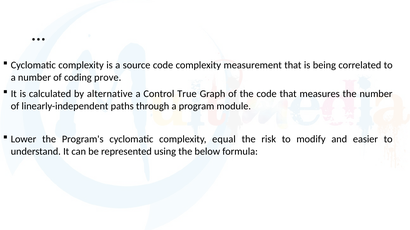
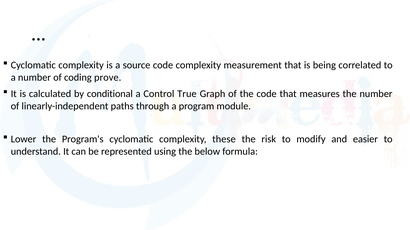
alternative: alternative -> conditional (110, 94)
equal: equal -> these (224, 140)
